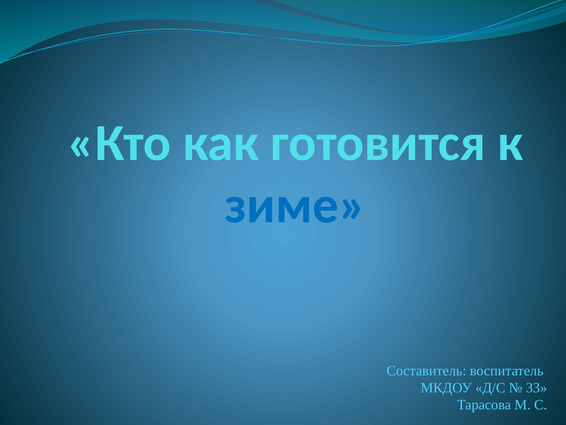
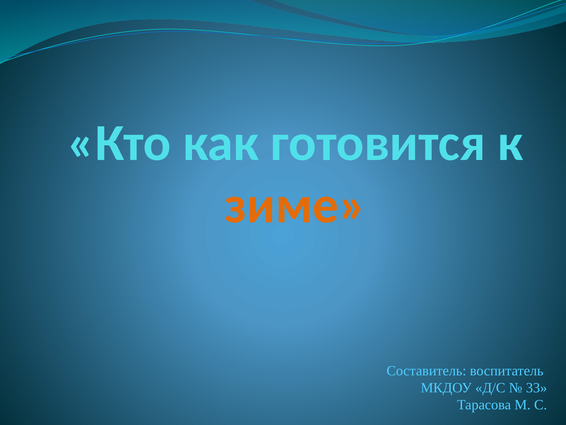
зиме colour: blue -> orange (295, 205)
